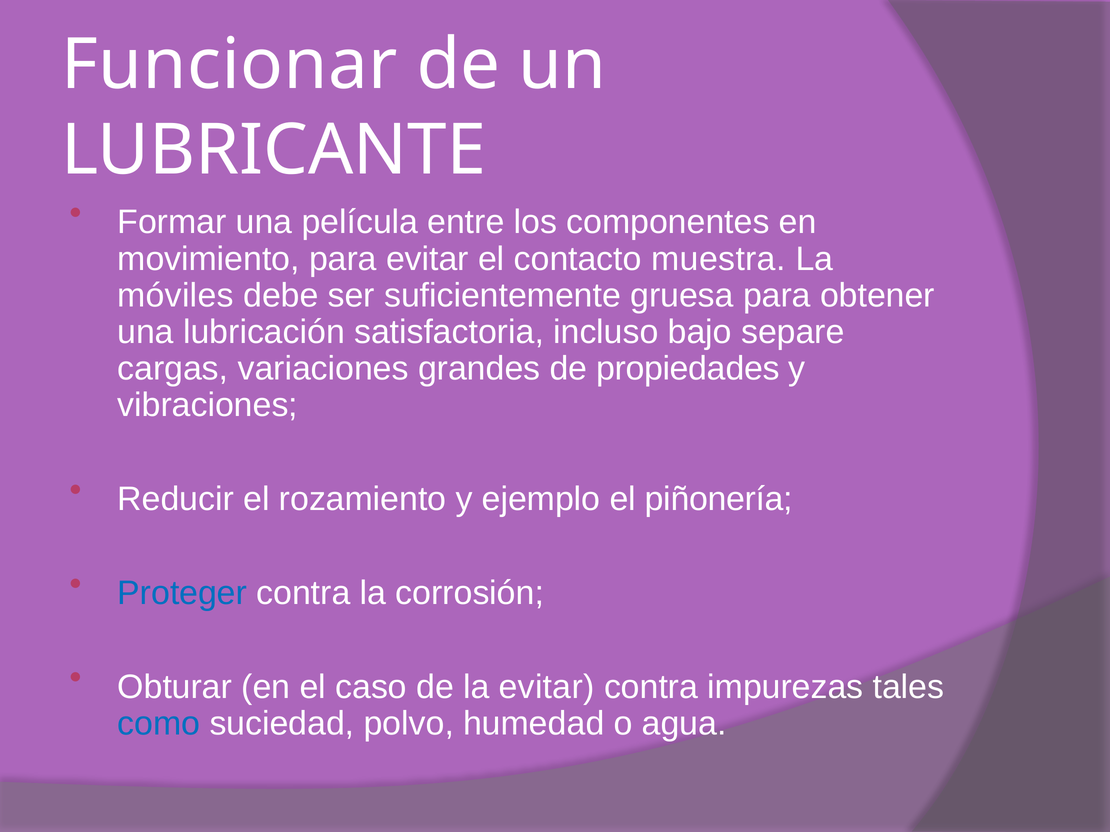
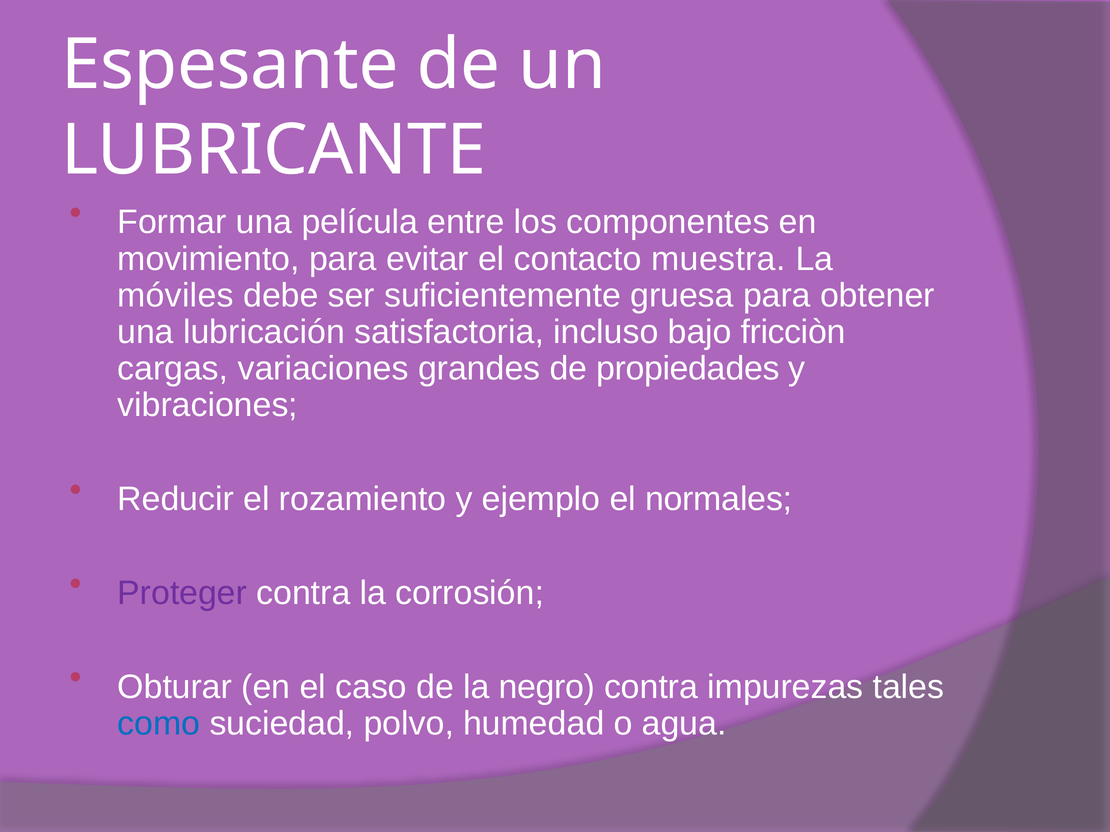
Funcionar: Funcionar -> Espesante (230, 65)
separe: separe -> fricciòn (793, 332)
piñonería: piñonería -> normales (719, 499)
Proteger colour: blue -> purple (182, 593)
la evitar: evitar -> negro (547, 687)
